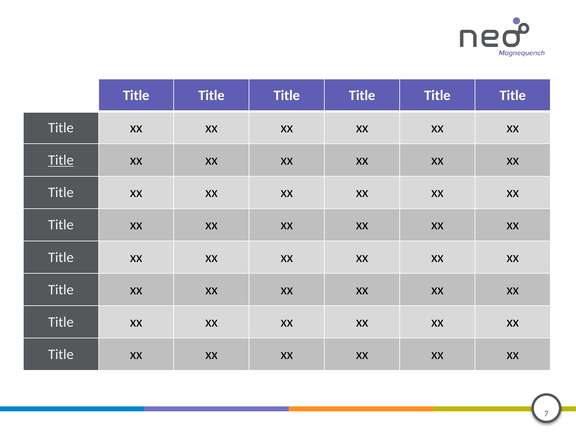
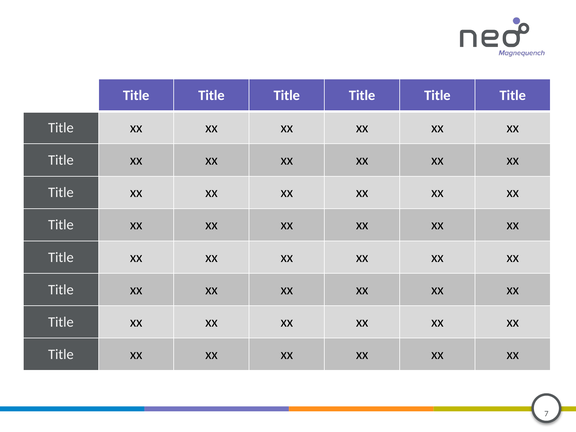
Title underline: present -> none (61, 160)
